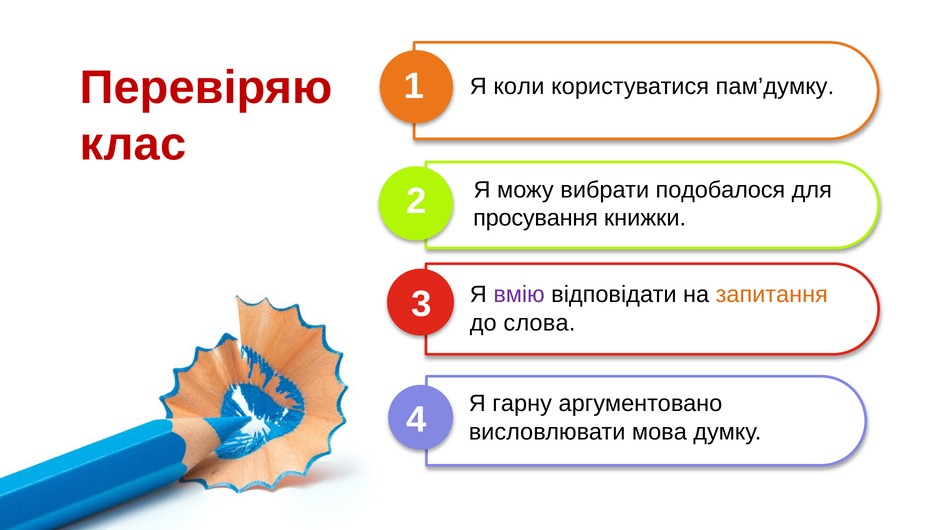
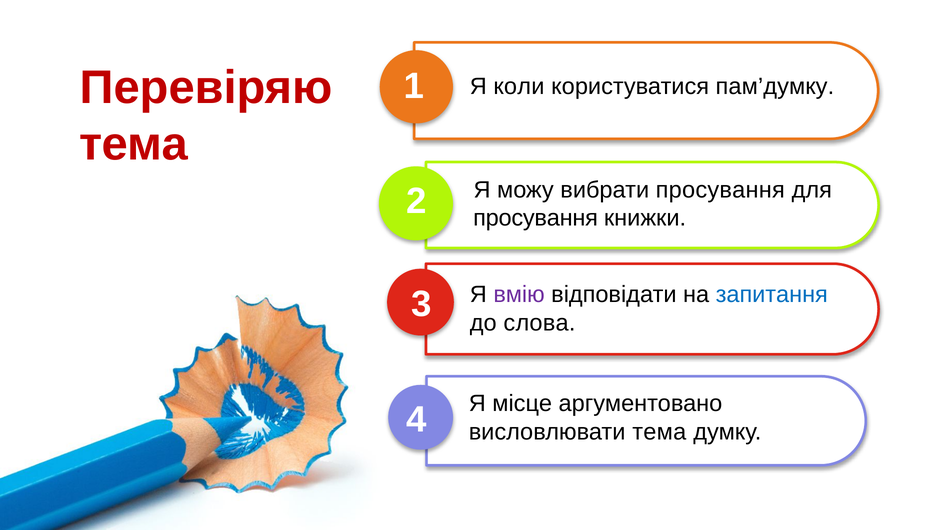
клас: клас -> тема (134, 145)
вибрати подобалося: подобалося -> просування (720, 190)
запитання colour: orange -> blue (772, 295)
гарну: гарну -> місце (522, 404)
висловлювати мова: мова -> тема (659, 432)
